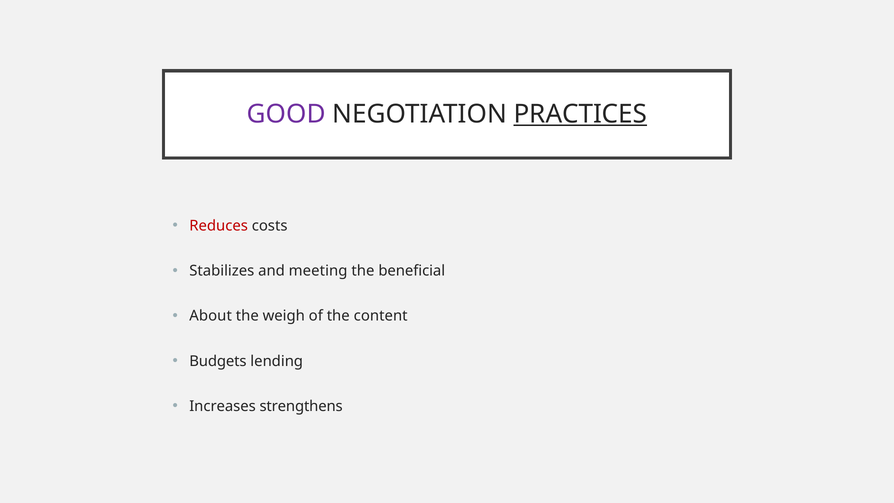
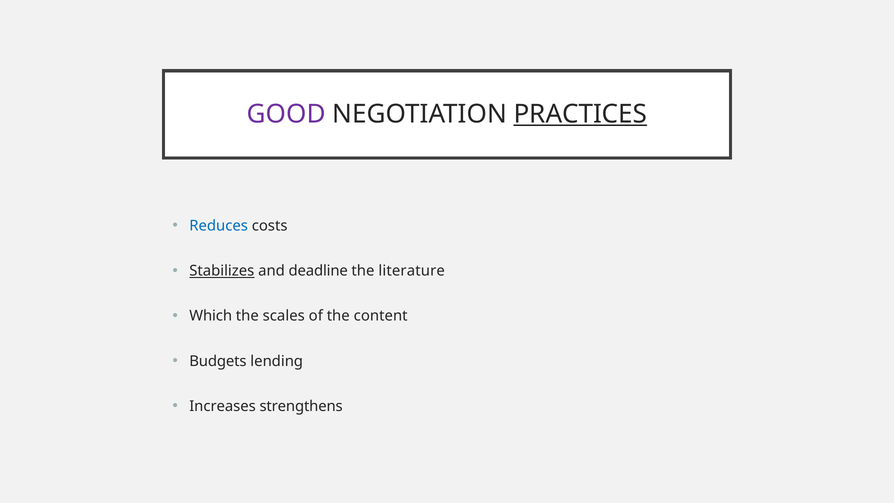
Reduces colour: red -> blue (219, 226)
Stabilizes underline: none -> present (222, 271)
meeting: meeting -> deadline (318, 271)
beneficial: beneficial -> literature (412, 271)
About: About -> Which (211, 316)
weigh: weigh -> scales (284, 316)
